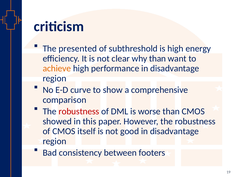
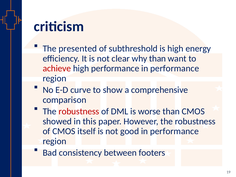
achieve colour: orange -> red (57, 68)
performance in disadvantage: disadvantage -> performance (175, 68)
good in disadvantage: disadvantage -> performance (174, 131)
